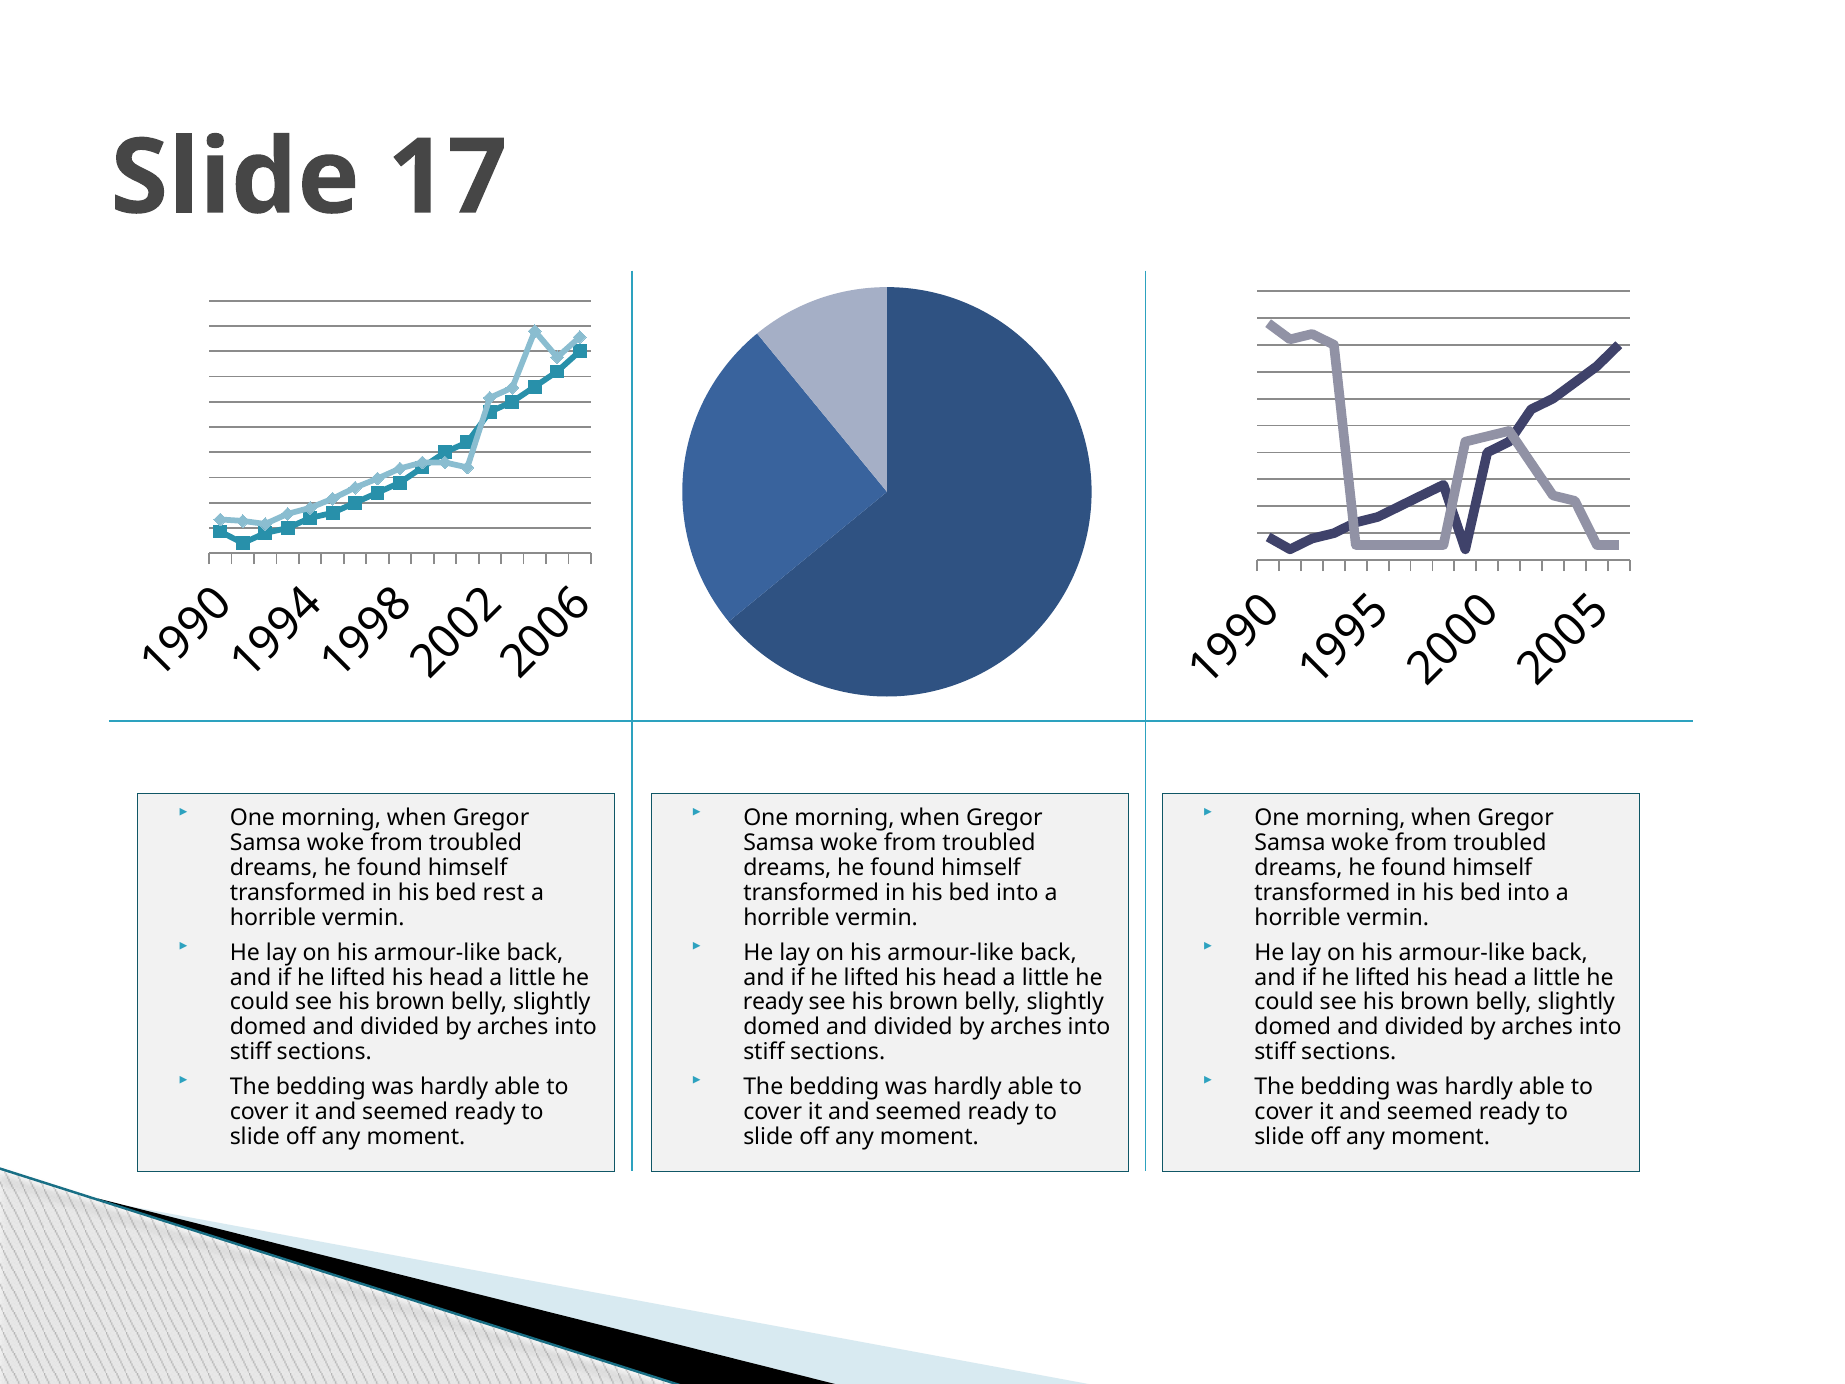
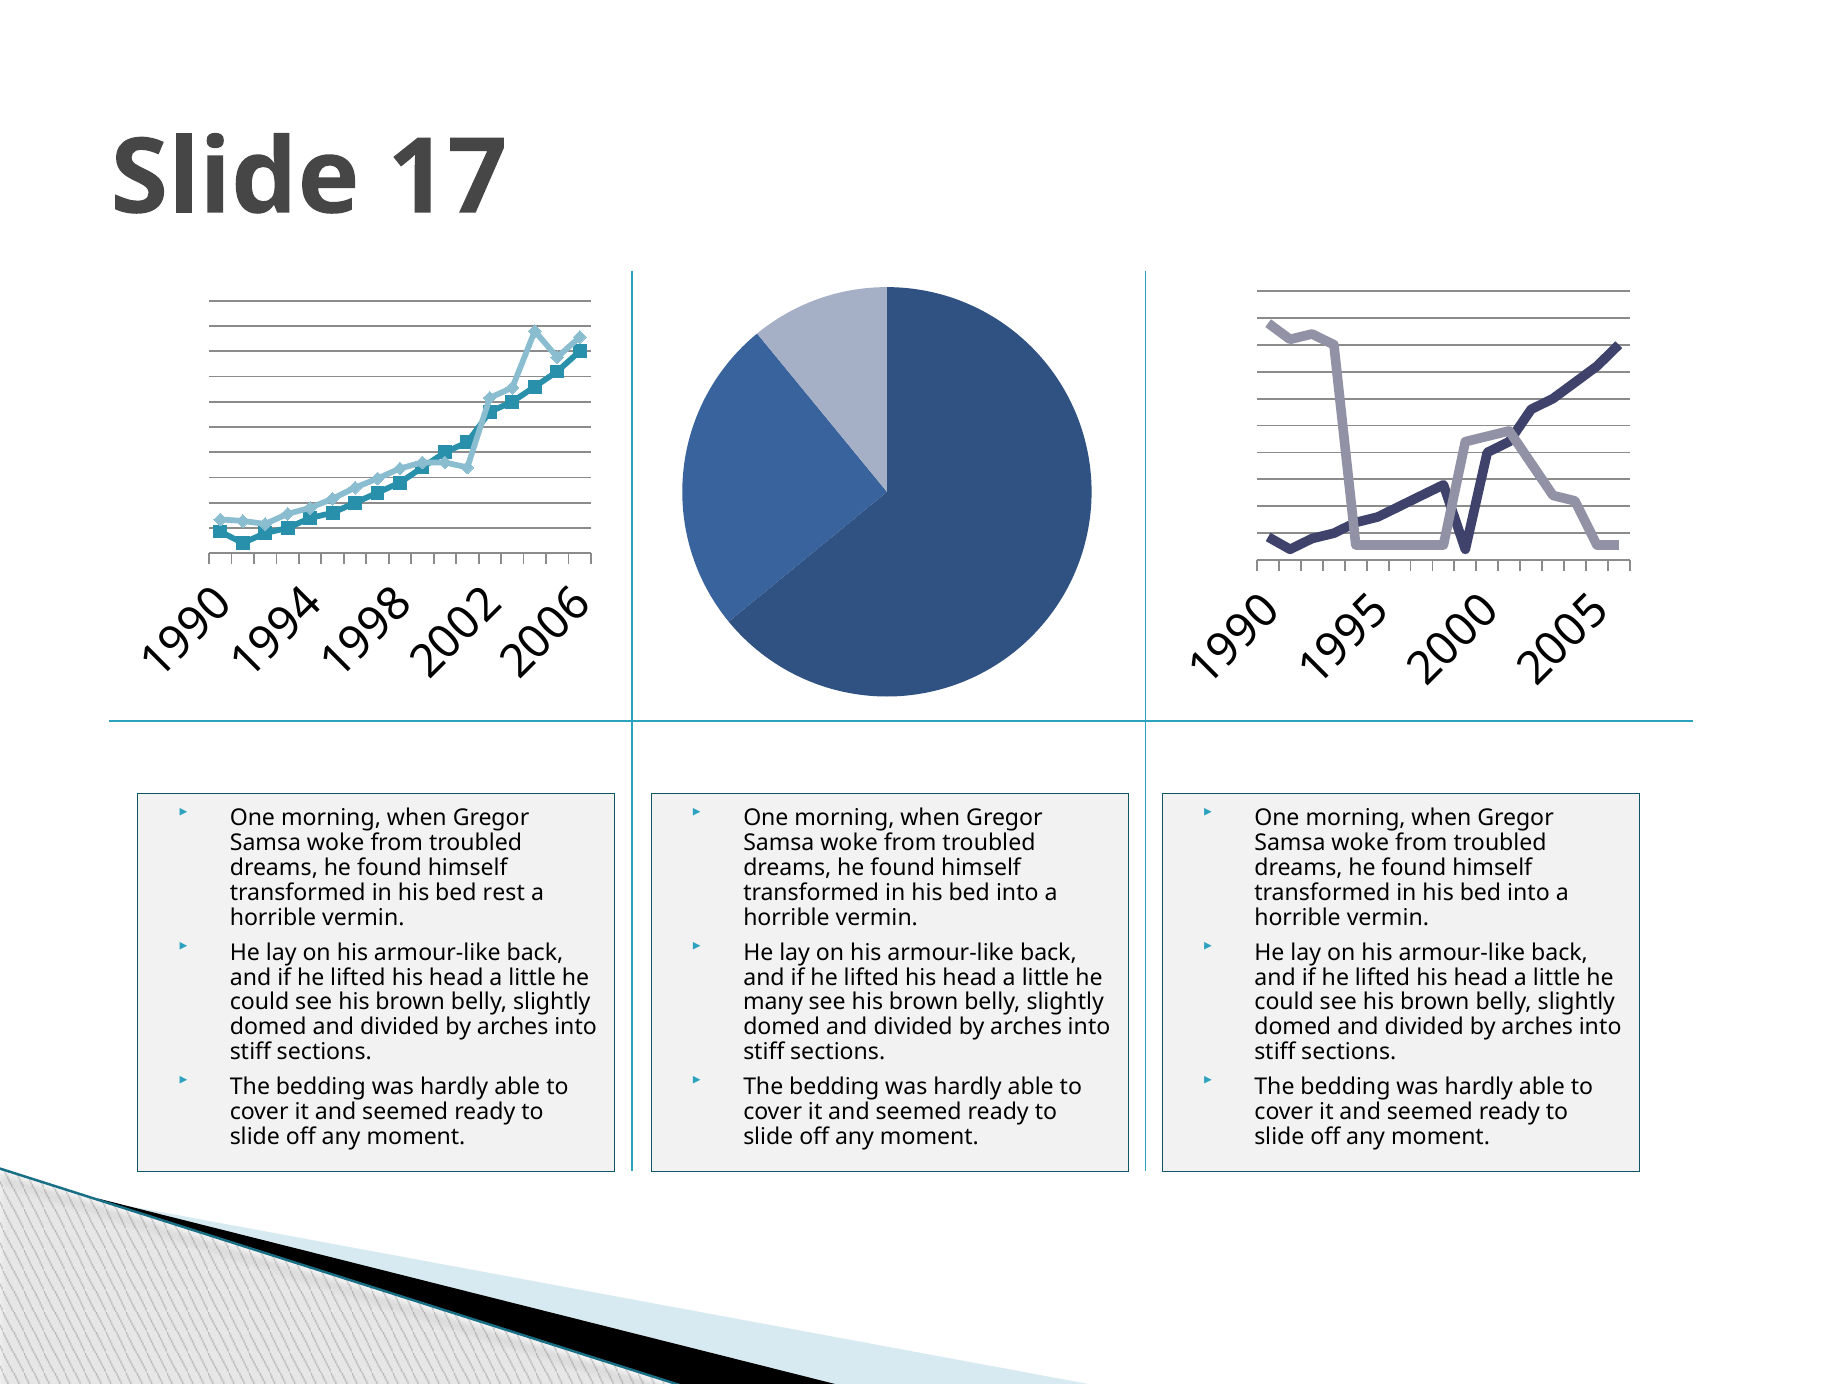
ready: ready -> many (773, 1002)
